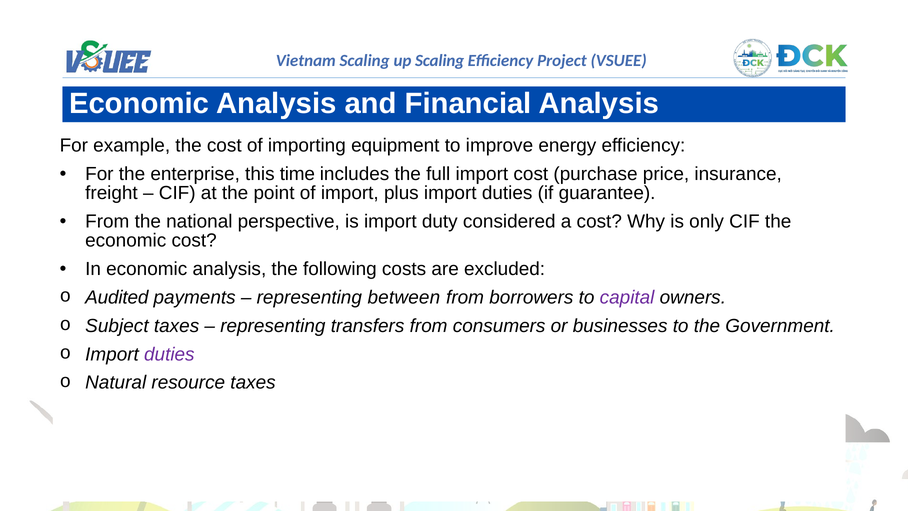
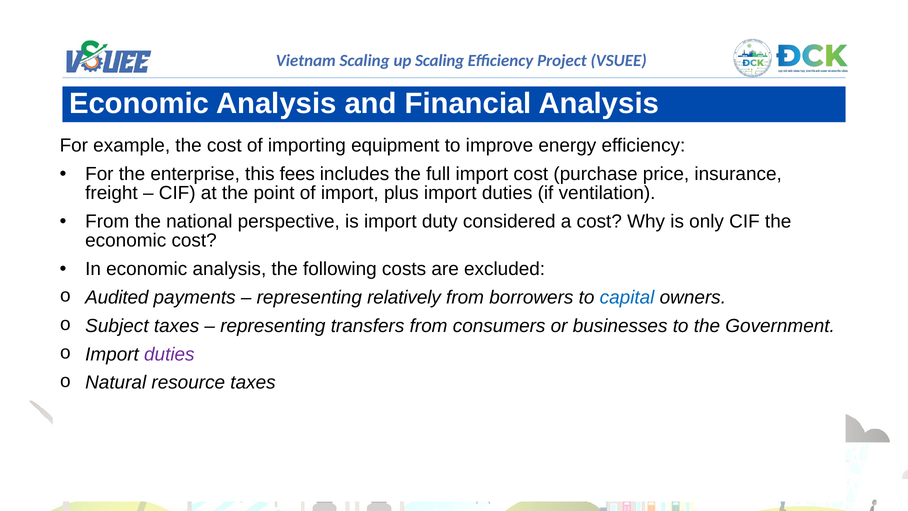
time: time -> fees (297, 174)
guarantee: guarantee -> ventilation (607, 193)
between: between -> relatively (404, 297)
capital colour: purple -> blue (627, 297)
